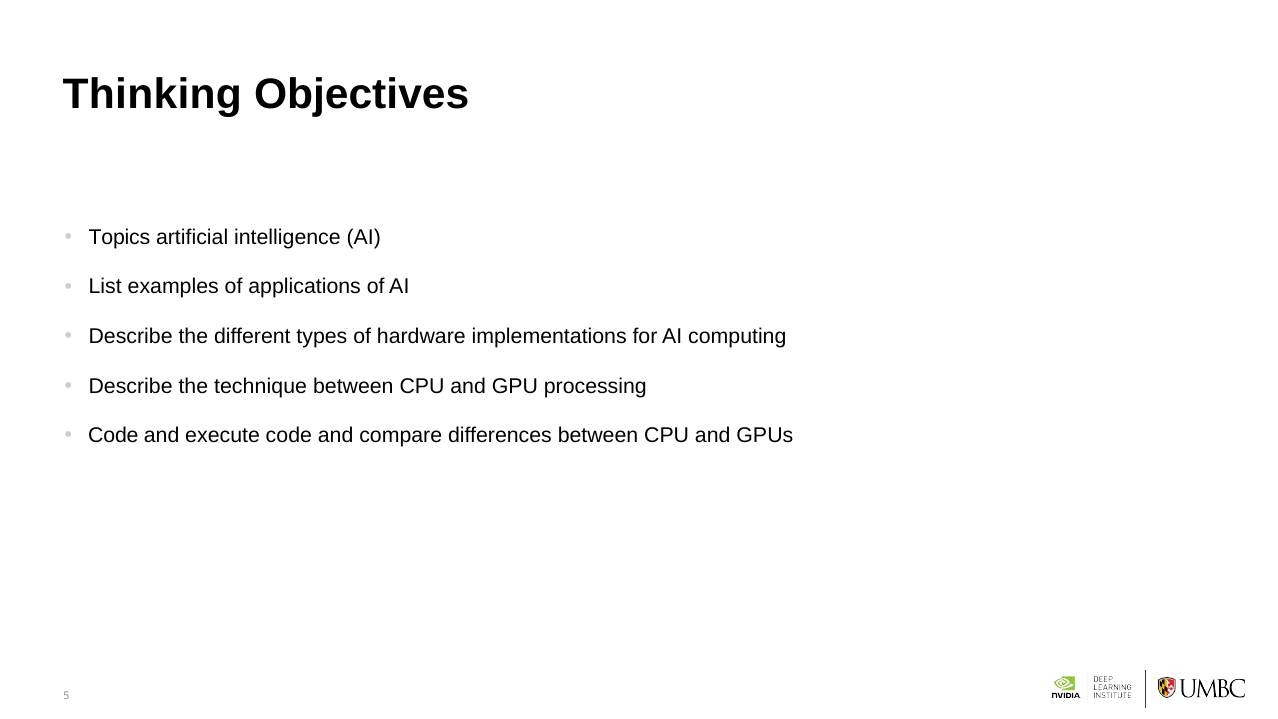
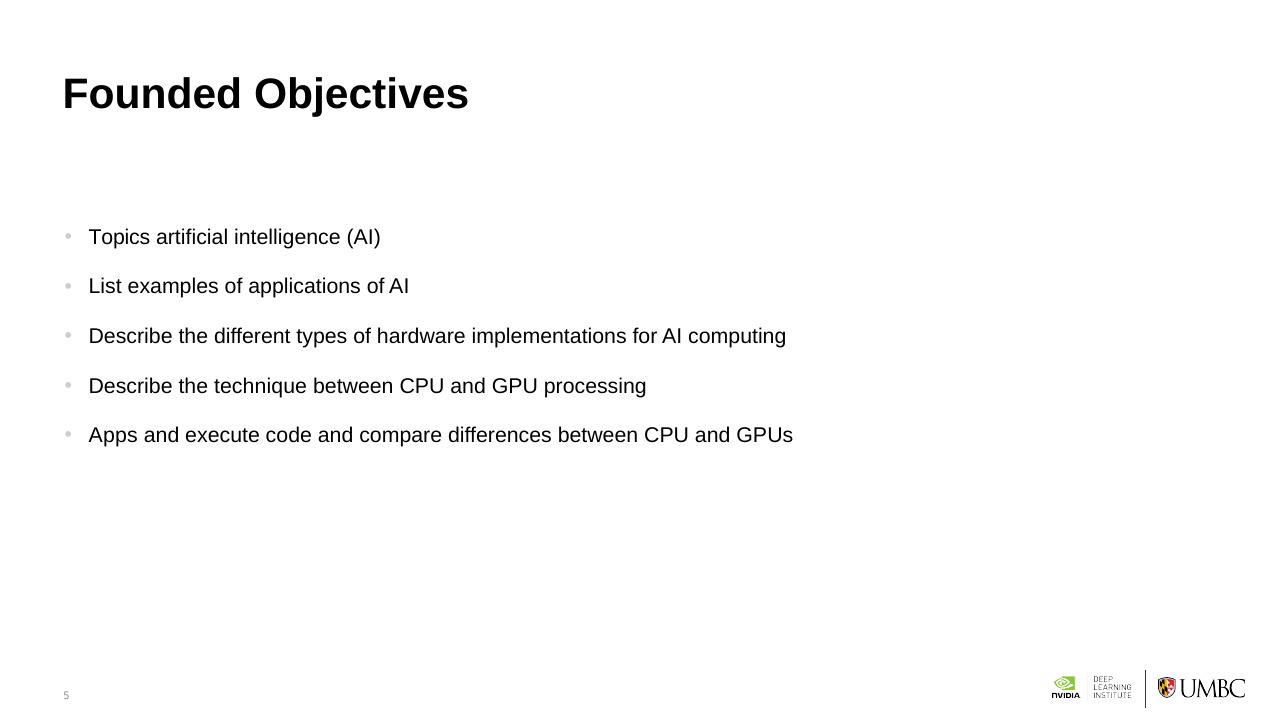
Thinking: Thinking -> Founded (152, 95)
Code: Code -> Apps (113, 436)
